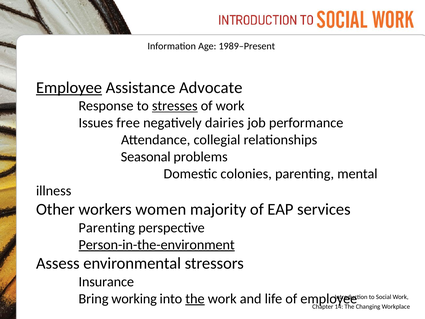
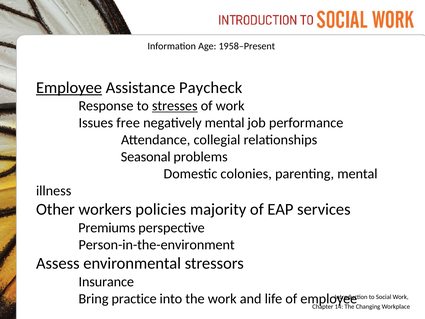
1989–Present: 1989–Present -> 1958–Present (247, 46)
Advocate: Advocate -> Paycheck (211, 88)
negatively dairies: dairies -> mental (225, 123)
women: women -> policies (161, 209)
Parenting: Parenting -> Premiums (107, 228)
Person-in-the-environment underline: present -> none (157, 245)
working: working -> practice (134, 298)
the underline: present -> none (195, 298)
